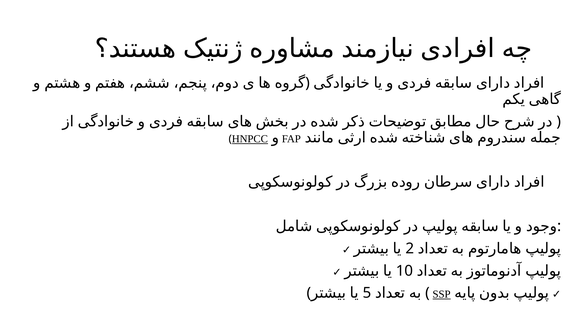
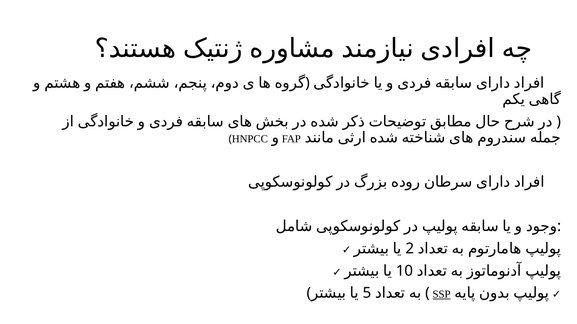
HNPCC underline: present -> none (250, 139)
